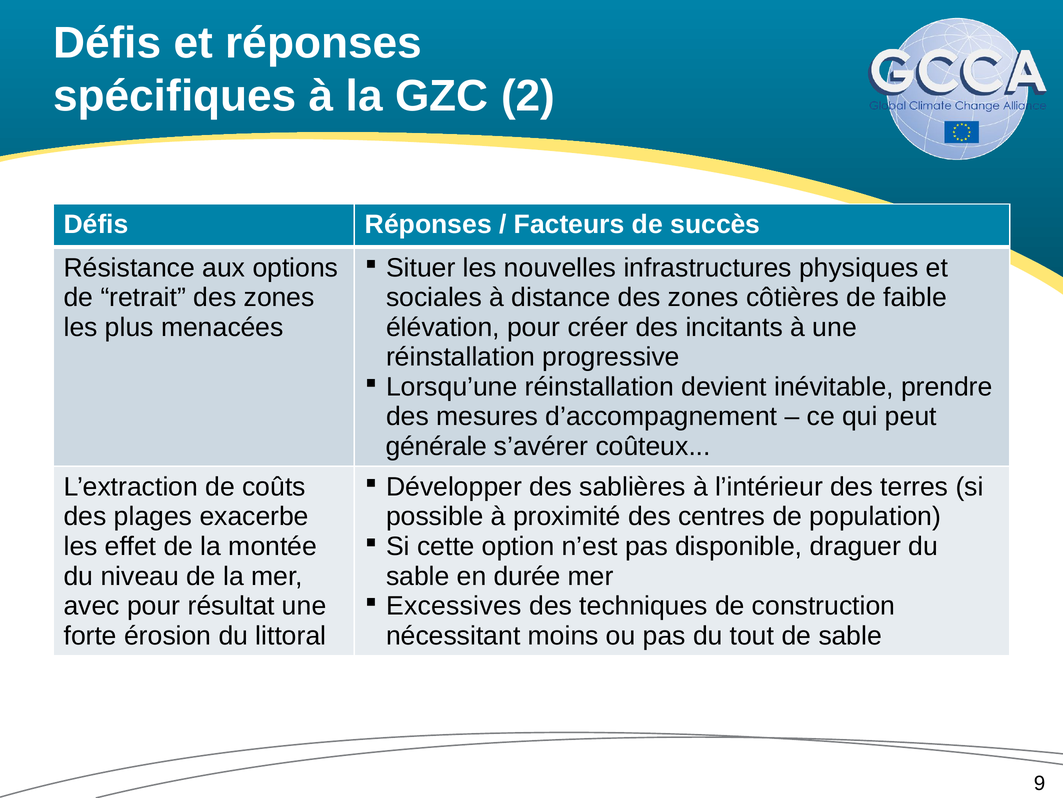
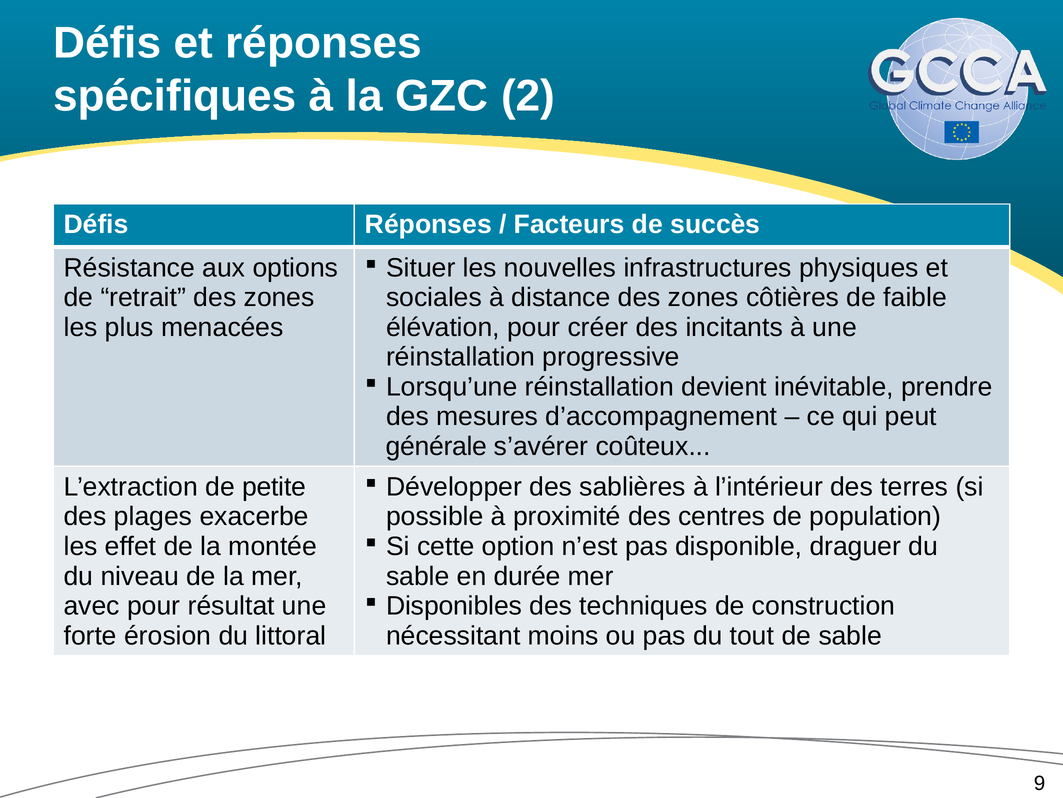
coûts: coûts -> petite (274, 486)
Excessives: Excessives -> Disponibles (454, 605)
